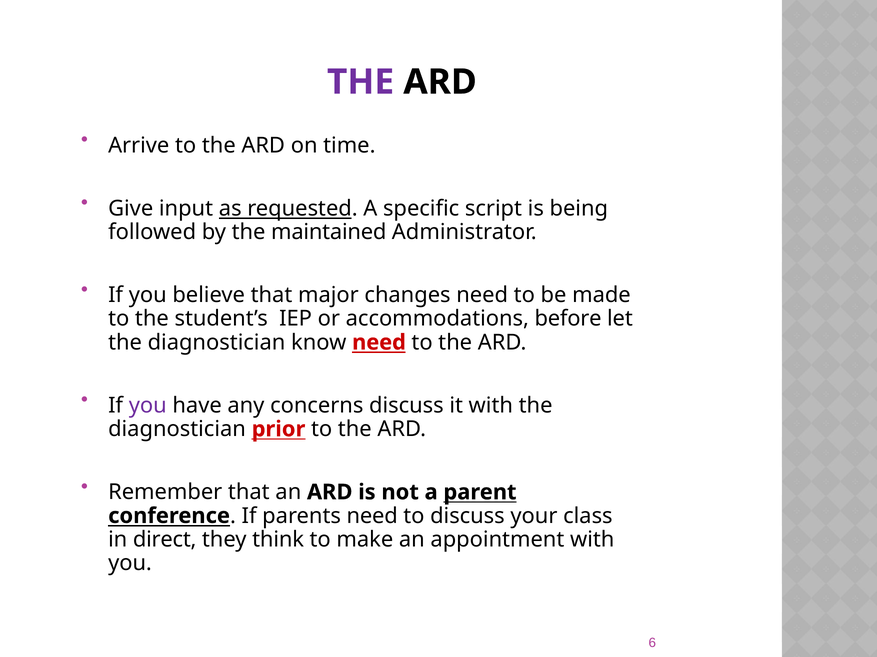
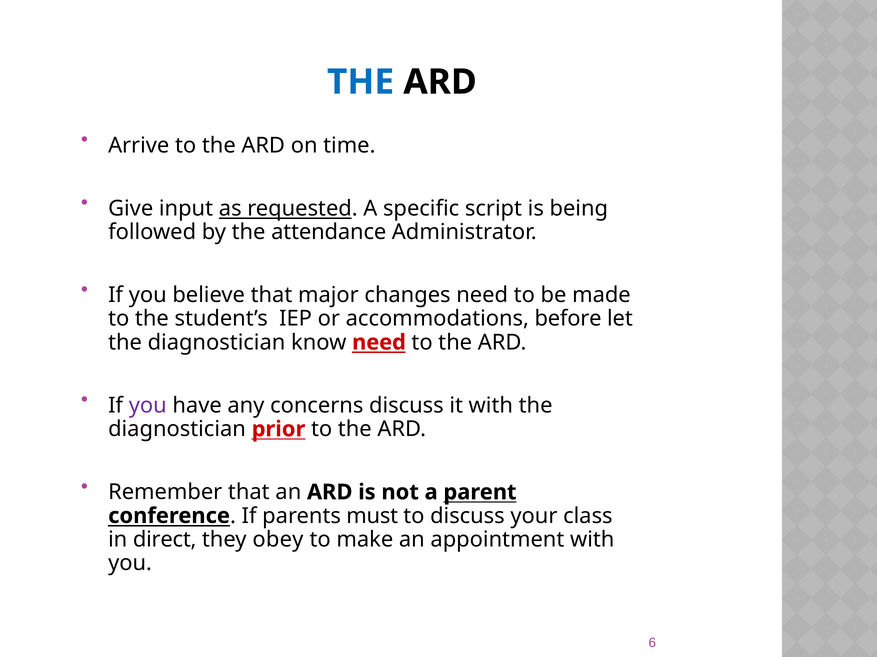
THE colour: purple -> blue (361, 82)
maintained: maintained -> attendance (329, 232)
parents need: need -> must (372, 516)
think: think -> obey (278, 540)
